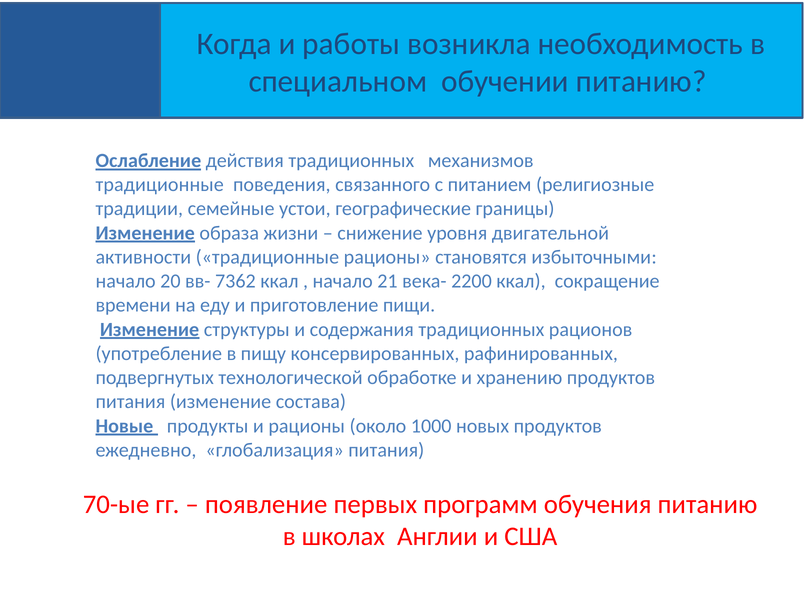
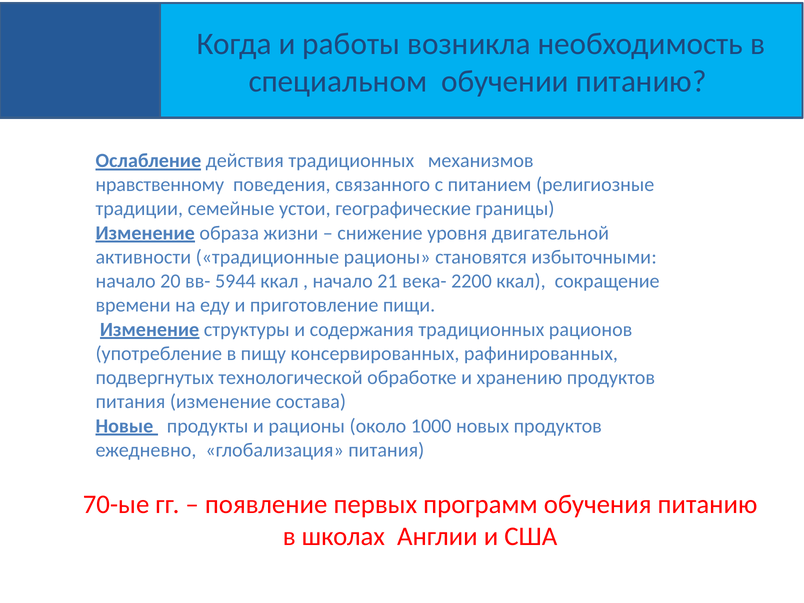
традиционные: традиционные -> нравственному (160, 185)
7362: 7362 -> 5944 (235, 281)
